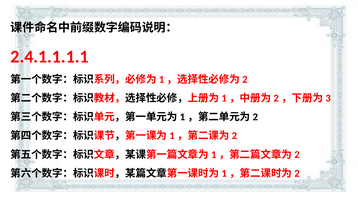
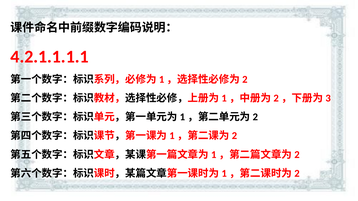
2.4.1.1.1.1: 2.4.1.1.1.1 -> 4.2.1.1.1.1 (50, 57)
